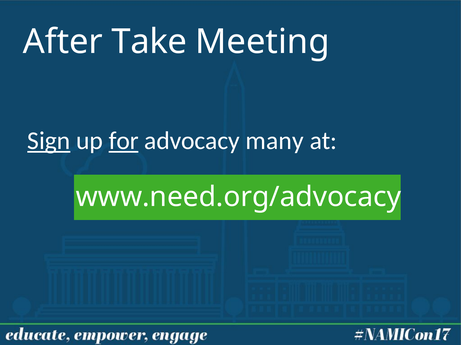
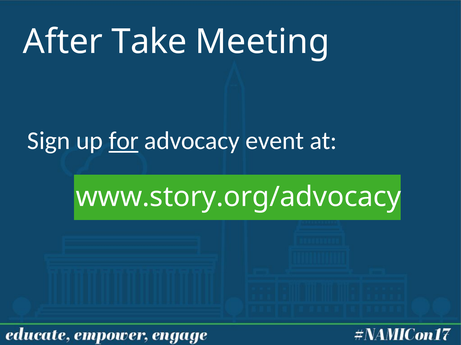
Sign underline: present -> none (49, 141)
many: many -> event (275, 141)
www.need.org/advocacy: www.need.org/advocacy -> www.story.org/advocacy (238, 197)
